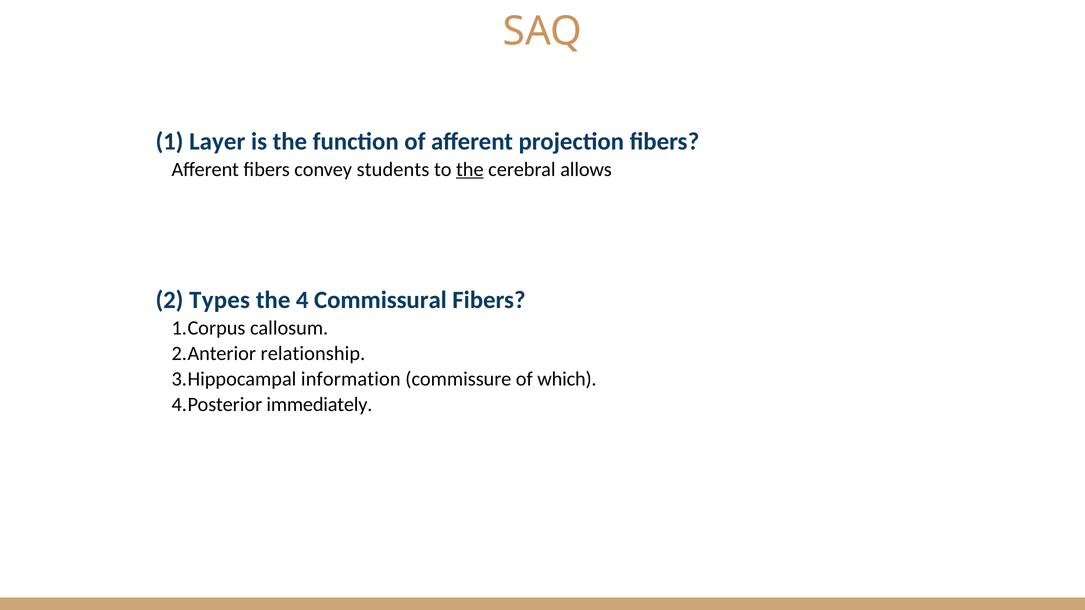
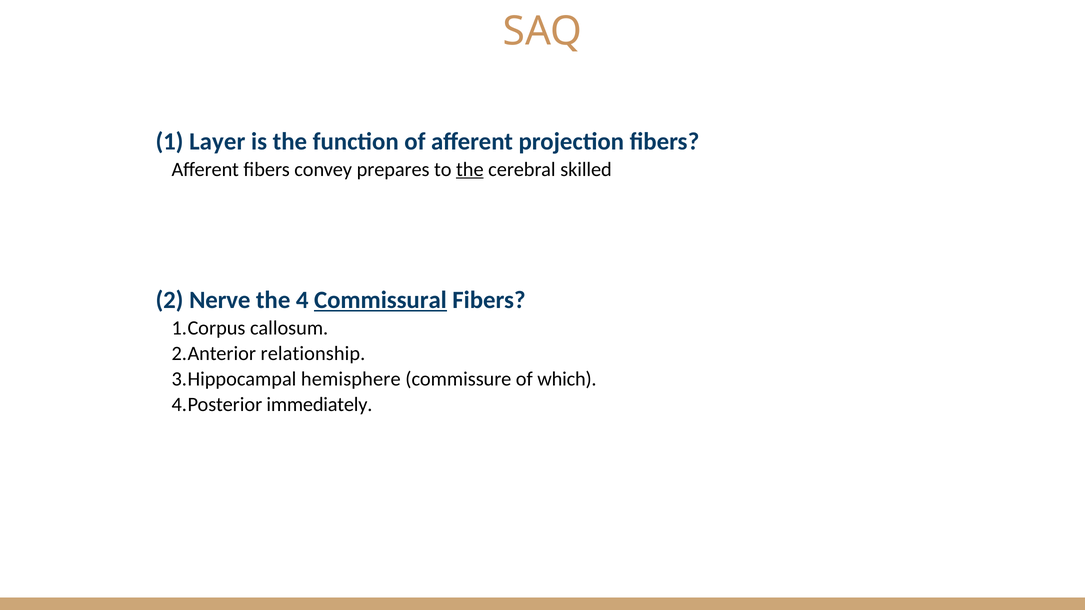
students: students -> prepares (393, 169)
allows: allows -> skilled (586, 169)
Types: Types -> Nerve (220, 300)
Commissural underline: none -> present (380, 300)
information: information -> hemisphere (351, 379)
